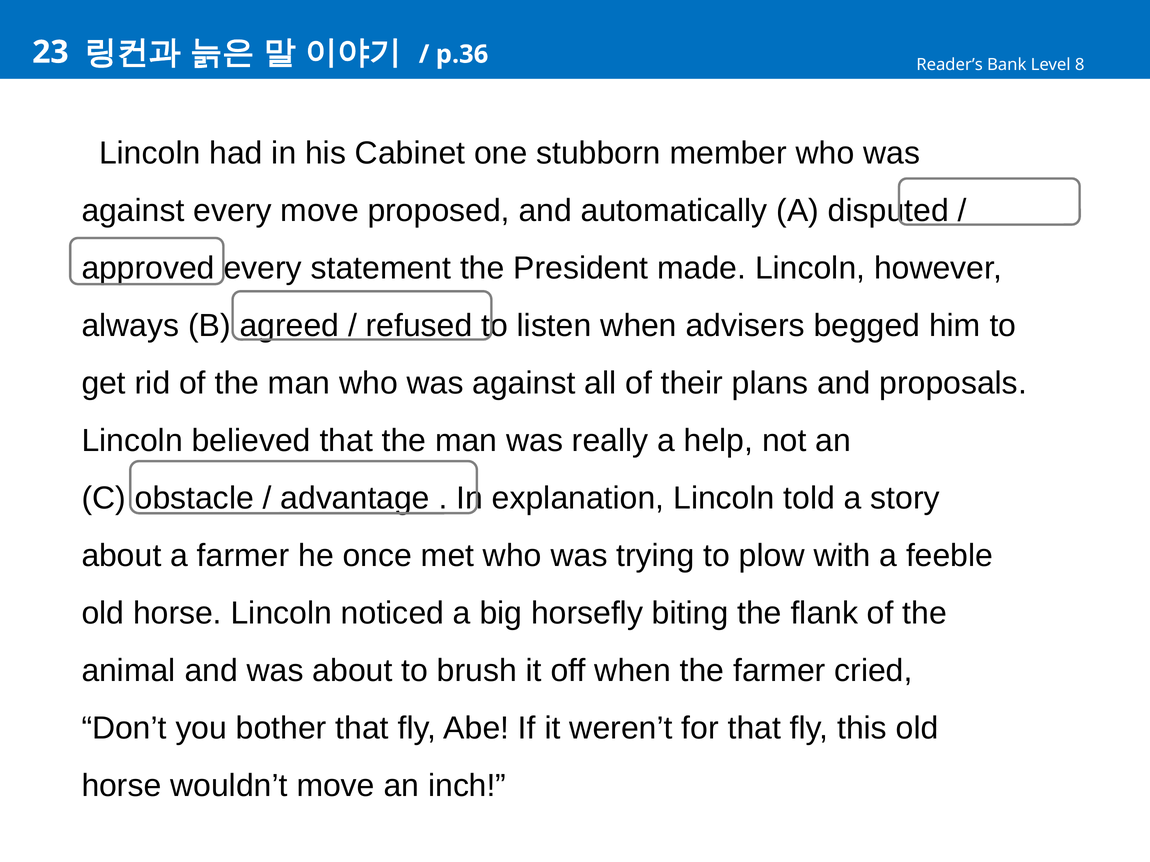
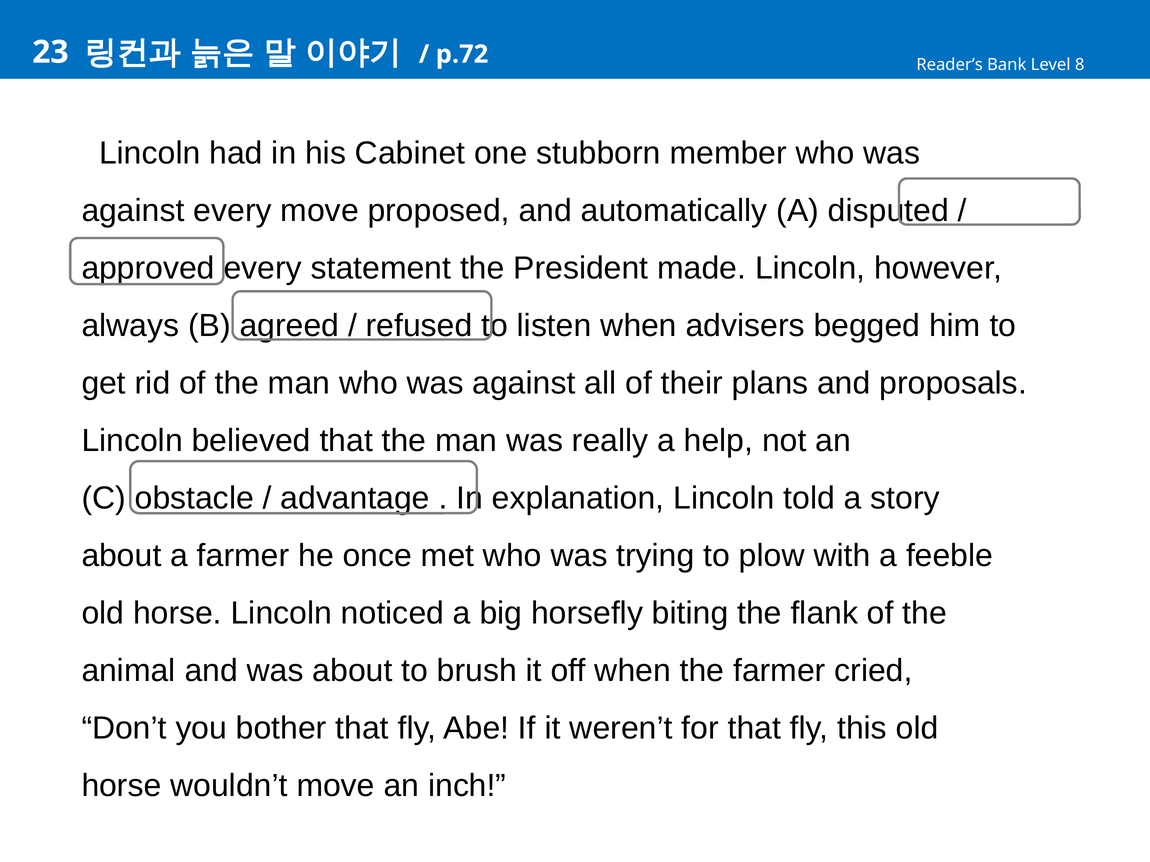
p.36: p.36 -> p.72 (462, 54)
